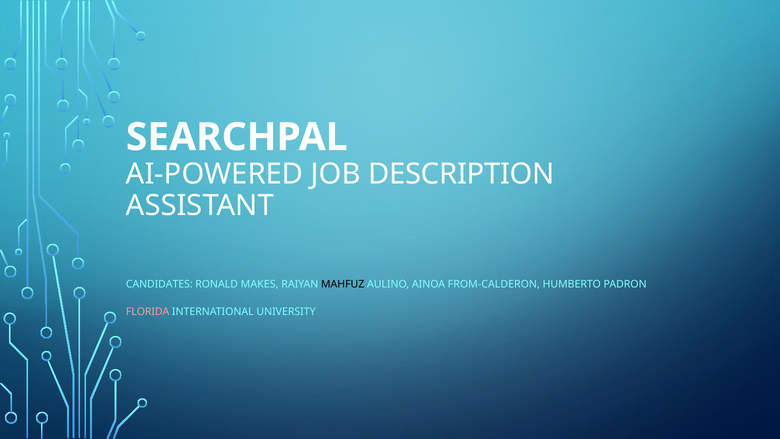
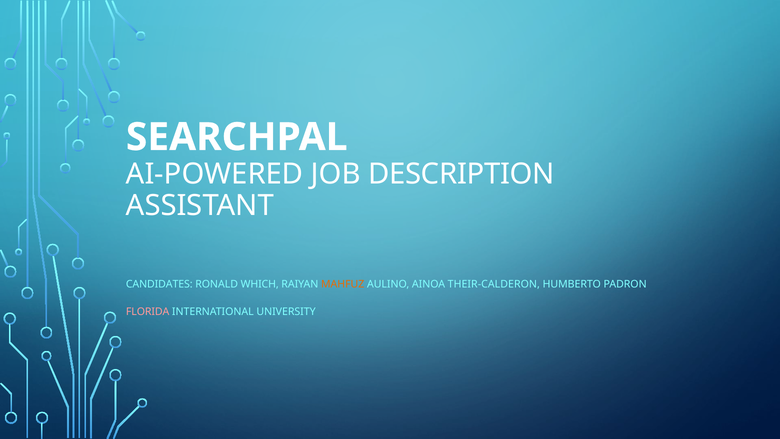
MAKES: MAKES -> WHICH (260, 284)
MAHFUZ colour: black -> orange (343, 284)
FROM-CALDERON: FROM-CALDERON -> THEIR-CALDERON (494, 284)
